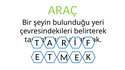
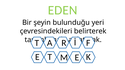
ARAÇ: ARAÇ -> EDEN (63, 10)
